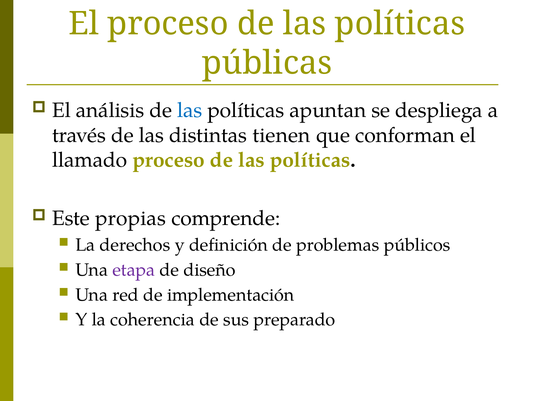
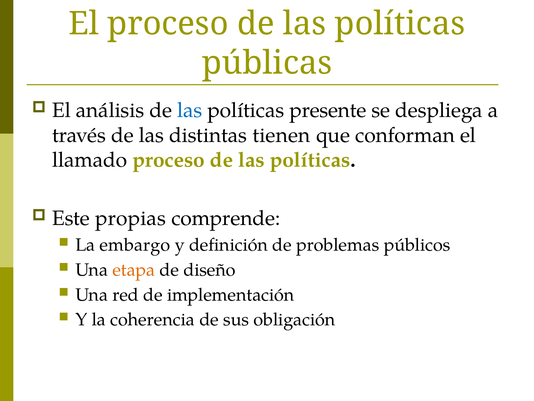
apuntan: apuntan -> presente (328, 110)
derechos: derechos -> embargo (135, 245)
etapa colour: purple -> orange (134, 270)
preparado: preparado -> obligación (294, 319)
